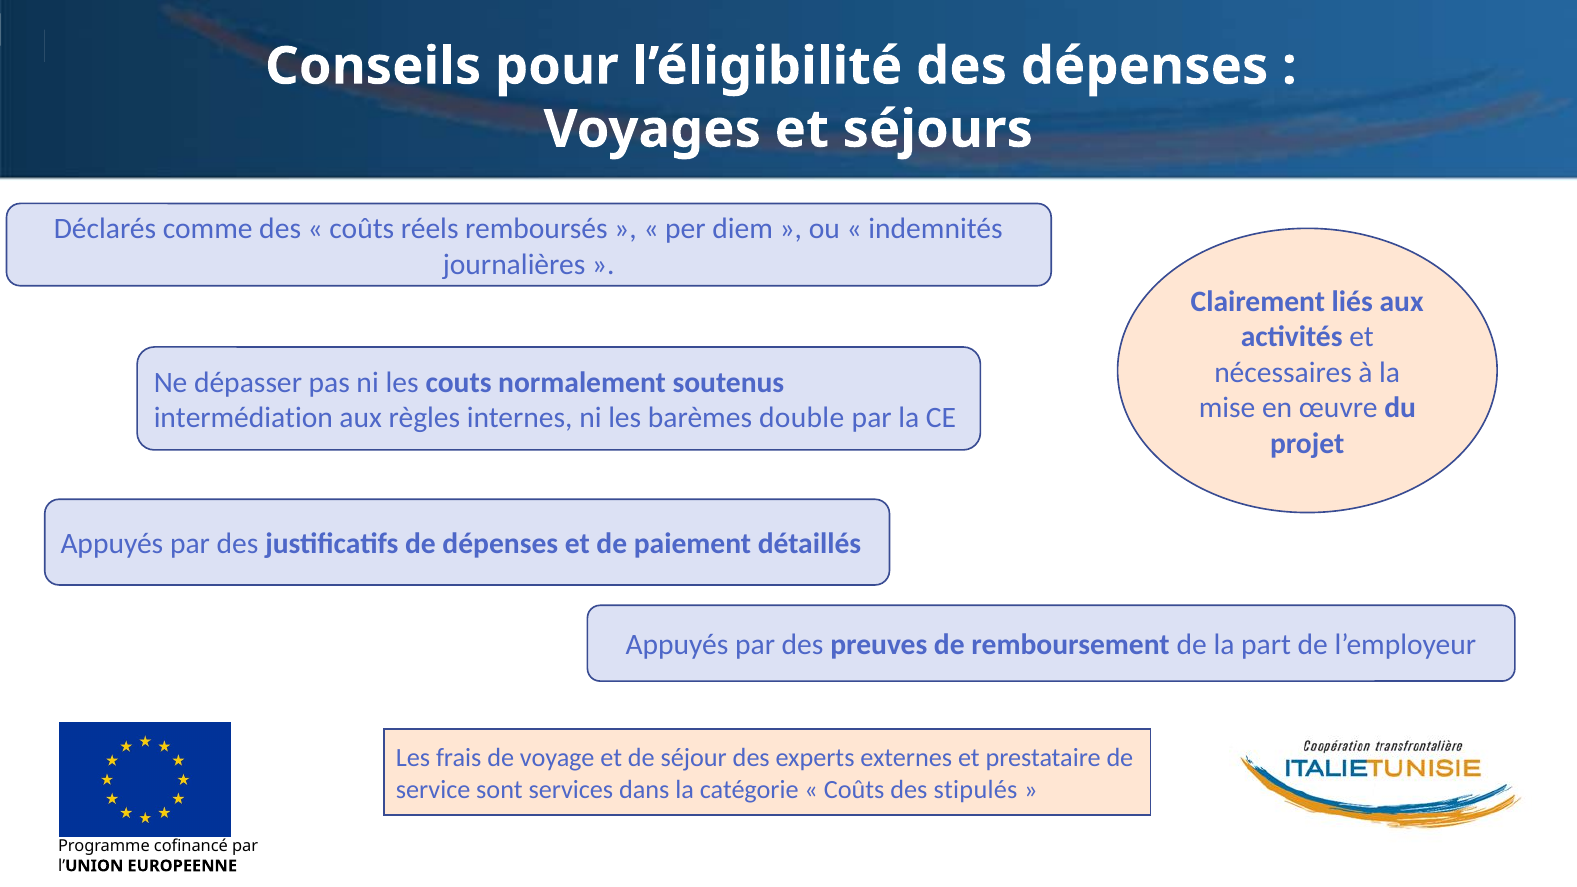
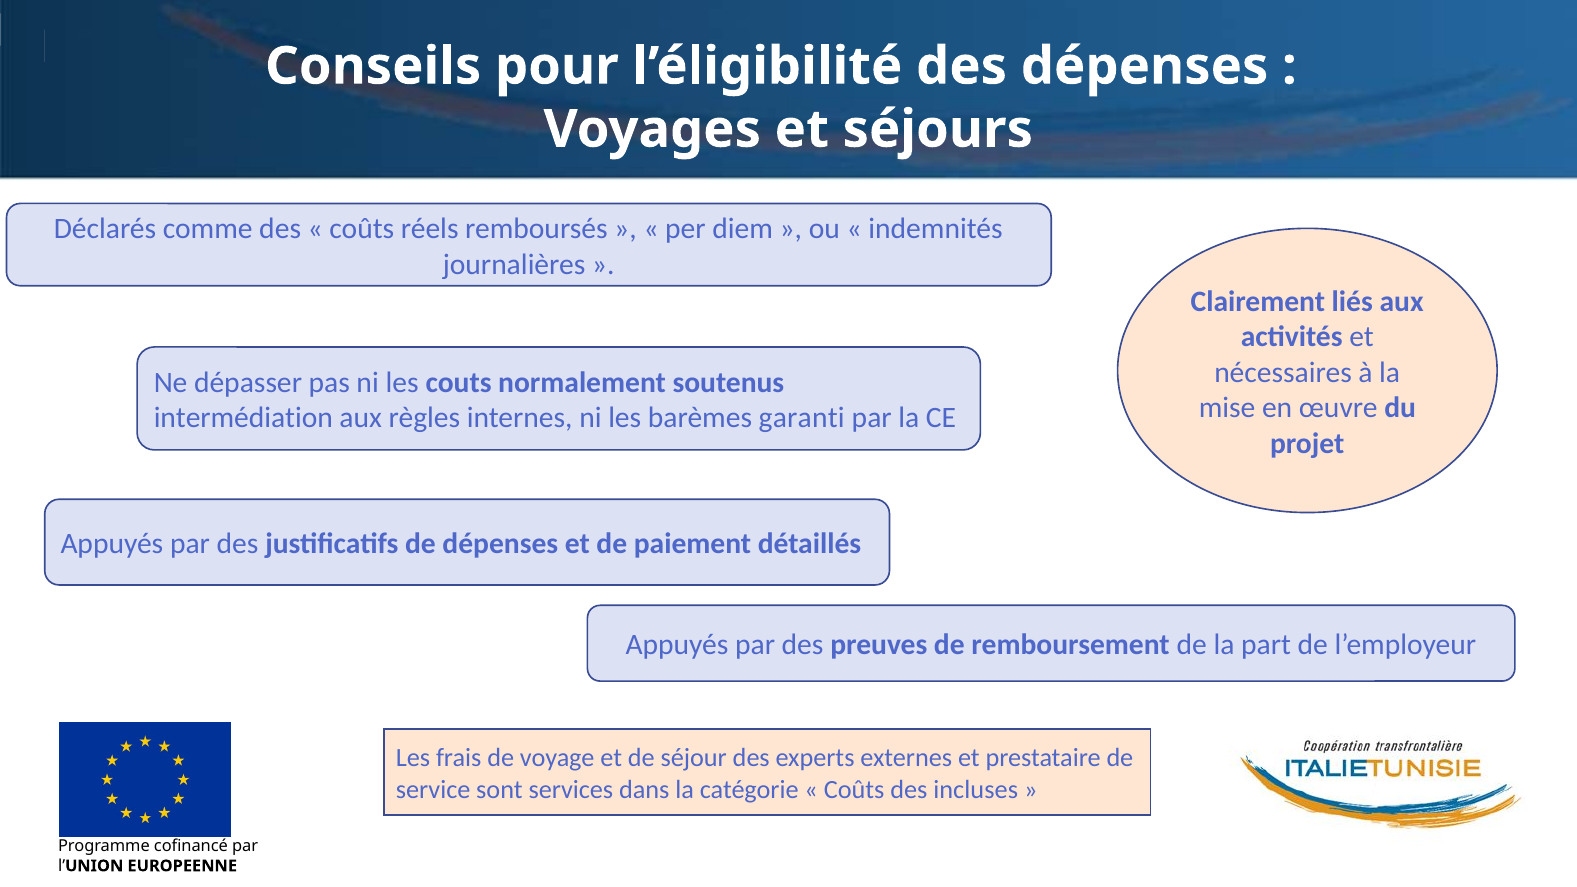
double: double -> garanti (802, 418)
stipulés: stipulés -> incluses (976, 790)
